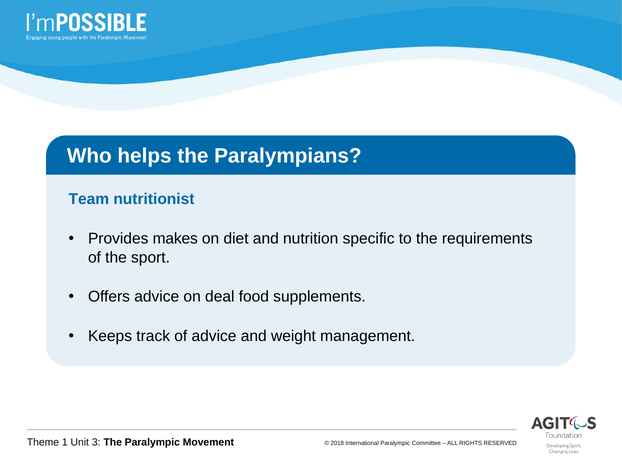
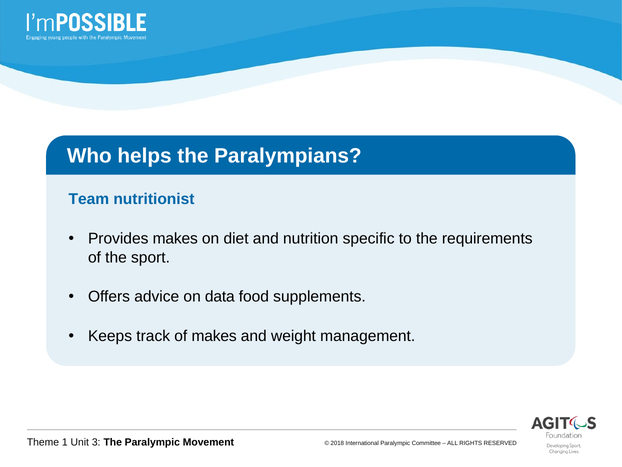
deal: deal -> data (220, 297)
of advice: advice -> makes (214, 336)
